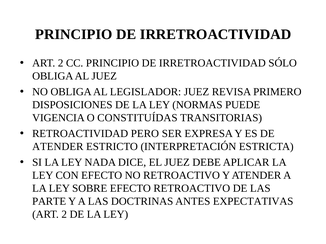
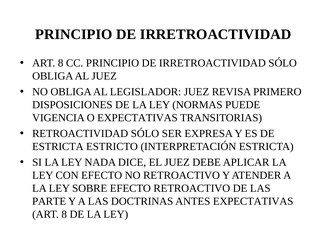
2: 2 -> 8 (61, 63)
O CONSTITUÍDAS: CONSTITUÍDAS -> EXPECTATIVAS (137, 118)
RETROACTIVIDAD PERO: PERO -> SÓLO (145, 134)
ATENDER: ATENDER -> ESTRICTA (58, 147)
2: 2 -> 8 (64, 215)
